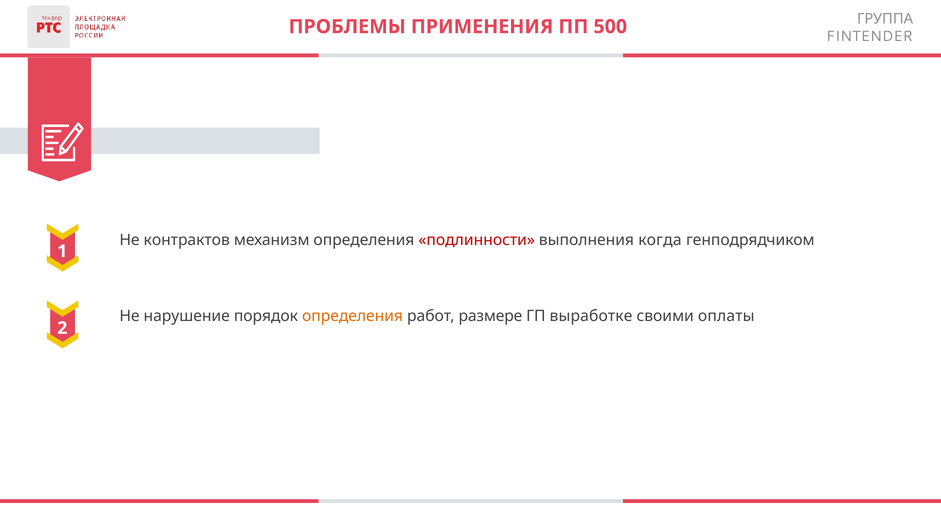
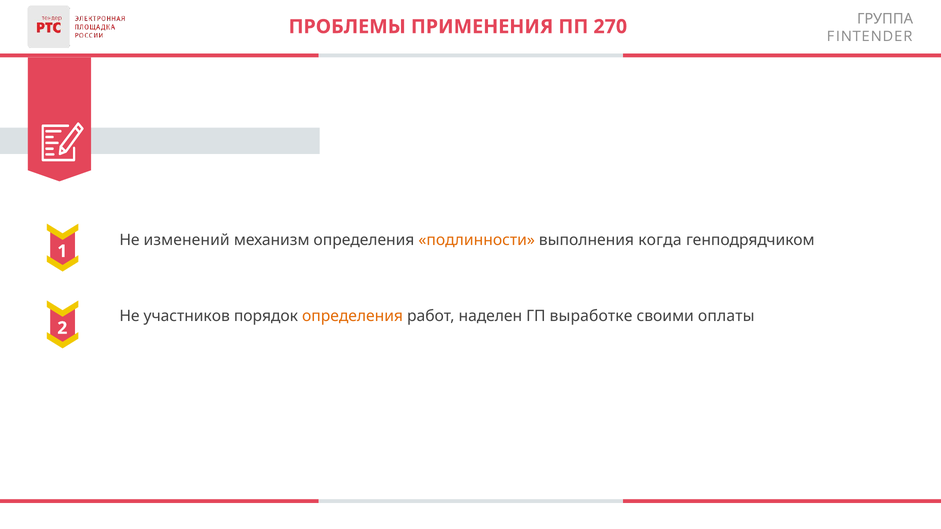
500: 500 -> 270 (610, 27)
контрактов: контрактов -> изменений (187, 240)
подлинности colour: red -> orange (477, 240)
нарушение: нарушение -> участников (187, 316)
размере: размере -> наделен (490, 316)
